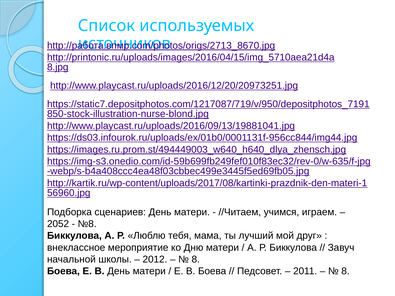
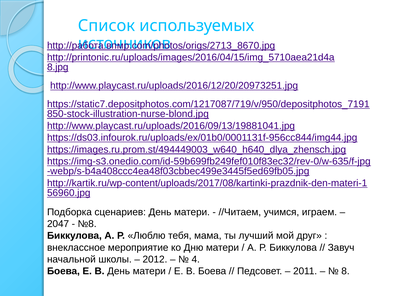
2052: 2052 -> 2047 (58, 224)
8: 8 -> 4 (196, 260)
